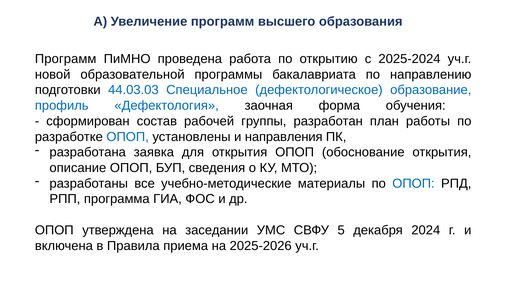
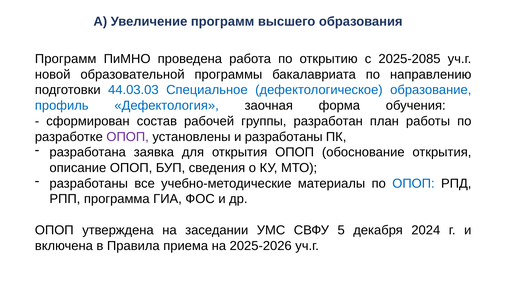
2025-2024: 2025-2024 -> 2025-2085 (410, 59)
ОПОП colour: blue -> purple (128, 137)
и направления: направления -> разработаны (284, 137)
